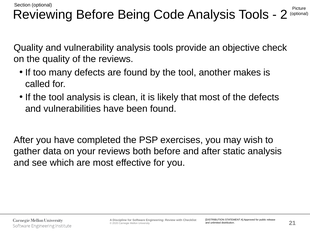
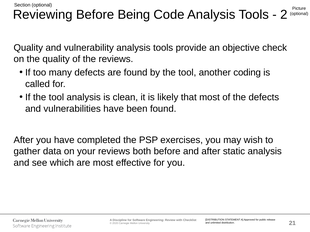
makes: makes -> coding (247, 73)
